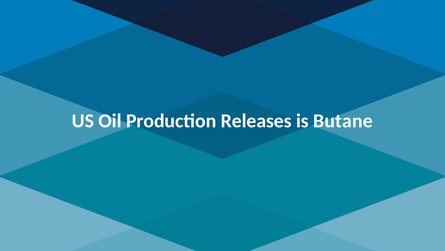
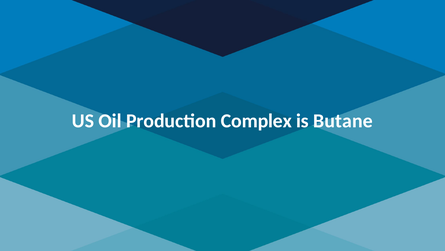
Releases: Releases -> Complex (256, 121)
